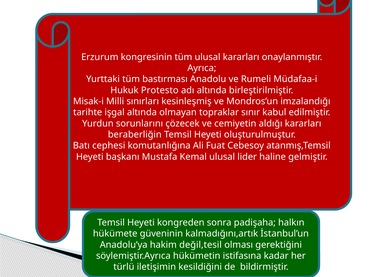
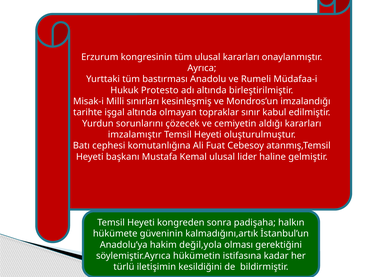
beraberliğin: beraberliğin -> imzalamıştır (135, 135)
değil,tesil: değil,tesil -> değil,yola (201, 245)
